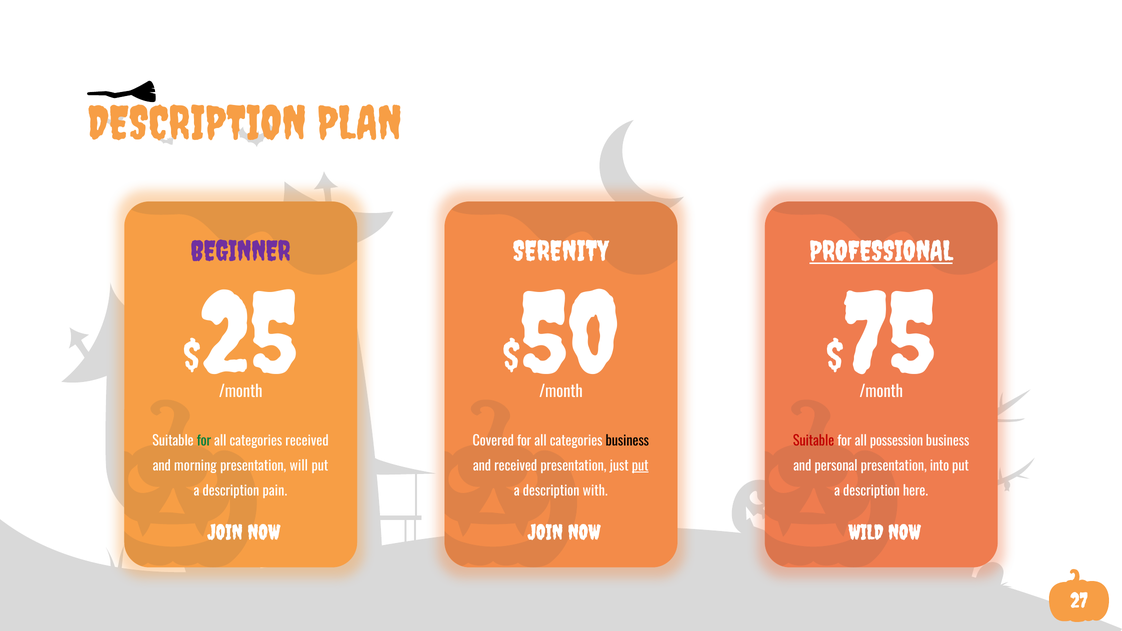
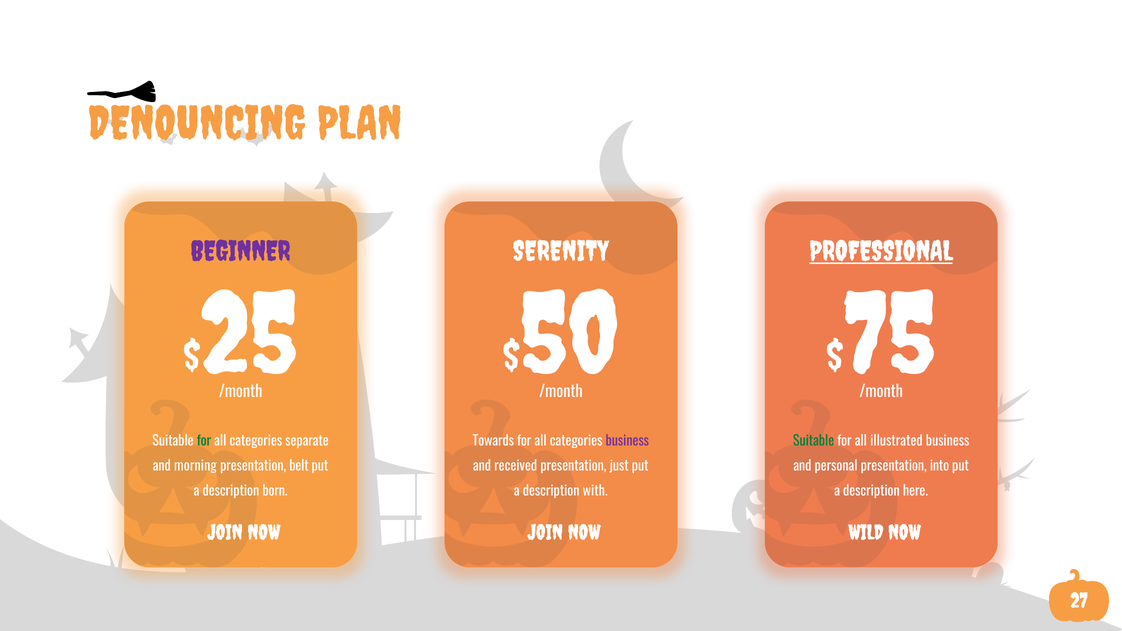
DESCRIPTION: DESCRIPTION -> DENOUNCING (197, 124)
categories received: received -> separate (307, 441)
Covered: Covered -> Towards (493, 441)
business colour: black -> purple (627, 441)
Suitable colour: red -> green (814, 441)
possession: possession -> illustrated (896, 441)
will: will -> belt (299, 466)
put underline: present -> none (640, 466)
pain: pain -> born (275, 491)
